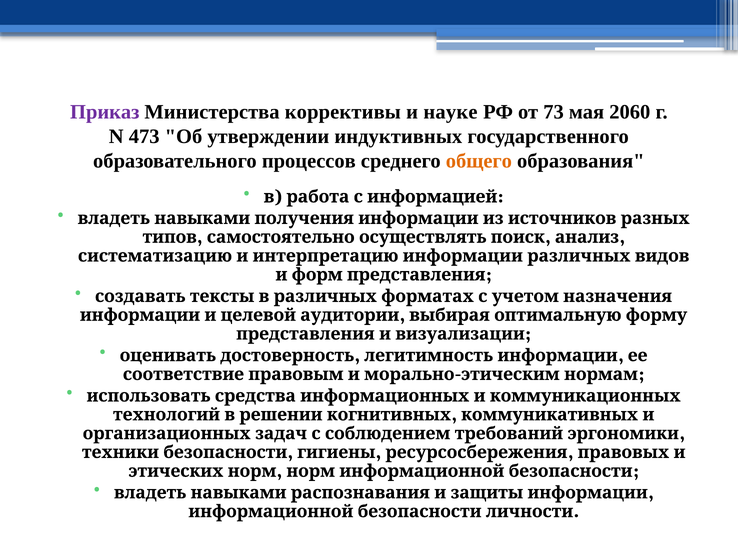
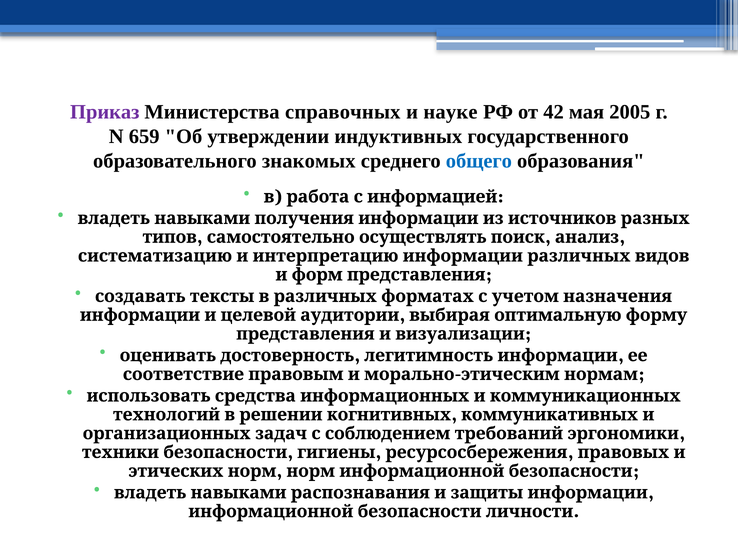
коррективы: коррективы -> справочных (343, 112)
73: 73 -> 42 (554, 112)
2060: 2060 -> 2005 (630, 112)
473: 473 -> 659 (144, 137)
процессов: процессов -> знакомых (309, 161)
общего colour: orange -> blue (479, 161)
